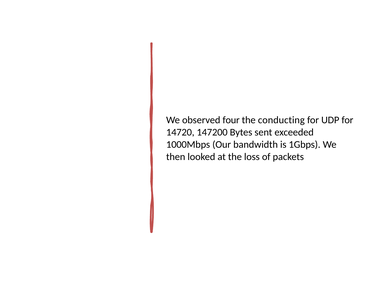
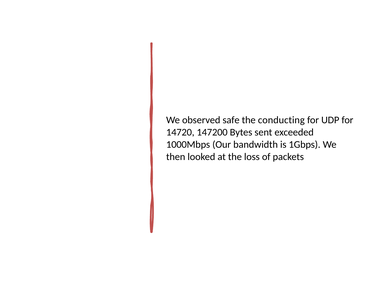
four: four -> safe (231, 120)
